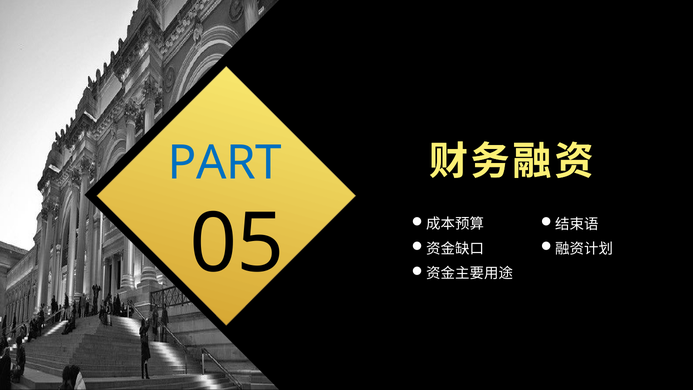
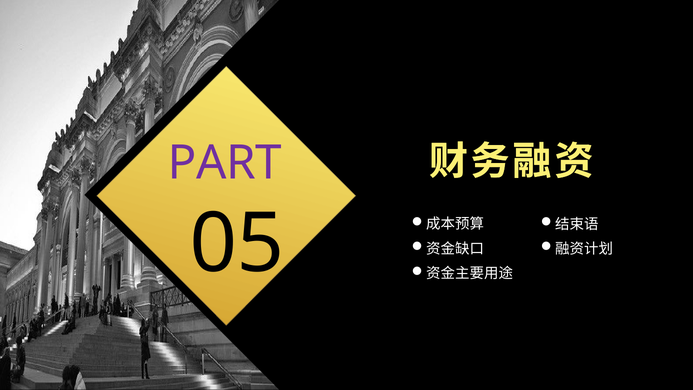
PART colour: blue -> purple (225, 163)
